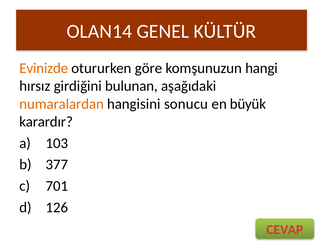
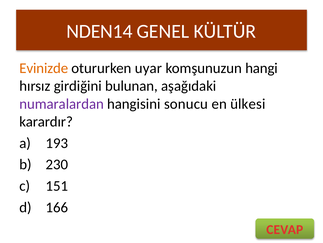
OLAN14: OLAN14 -> NDEN14 (99, 31)
göre: göre -> uyar (148, 68)
numaralardan colour: orange -> purple (62, 104)
büyük: büyük -> ülkesi (248, 104)
103: 103 -> 193 (57, 143)
377: 377 -> 230 (57, 164)
701: 701 -> 151 (57, 185)
126: 126 -> 166 (57, 207)
